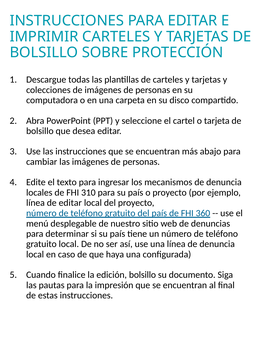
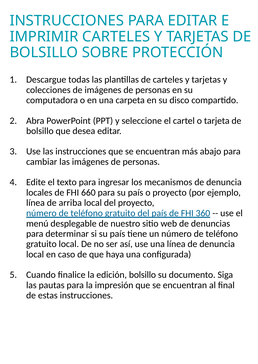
310: 310 -> 660 (88, 192)
de editar: editar -> arriba (70, 203)
